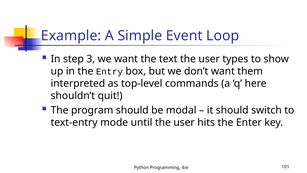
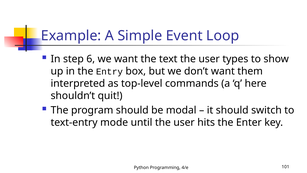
3: 3 -> 6 (91, 59)
